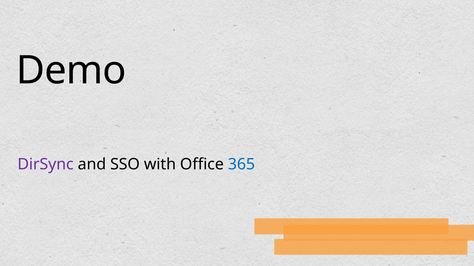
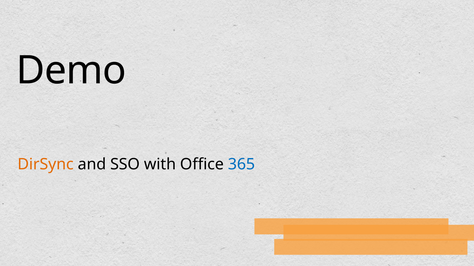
DirSync colour: purple -> orange (46, 165)
